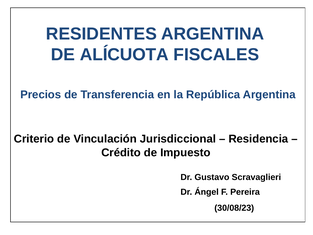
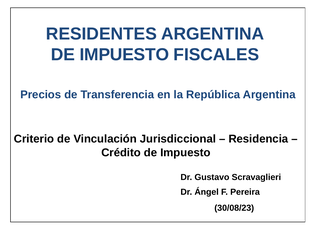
ALÍCUOTA: ALÍCUOTA -> IMPUESTO (124, 55)
